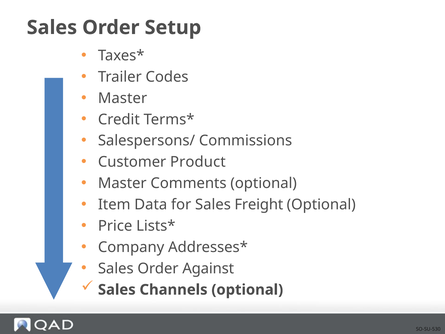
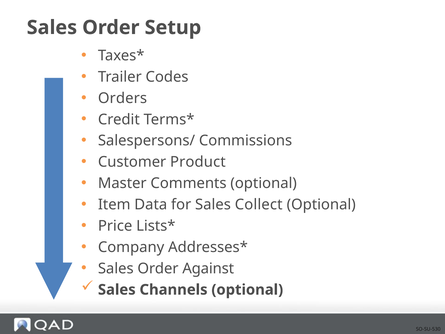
Master: Master -> Orders (123, 98)
Freight: Freight -> Collect (259, 204)
